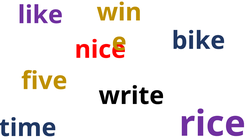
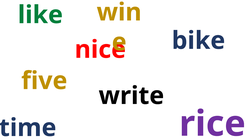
like colour: purple -> green (40, 15)
